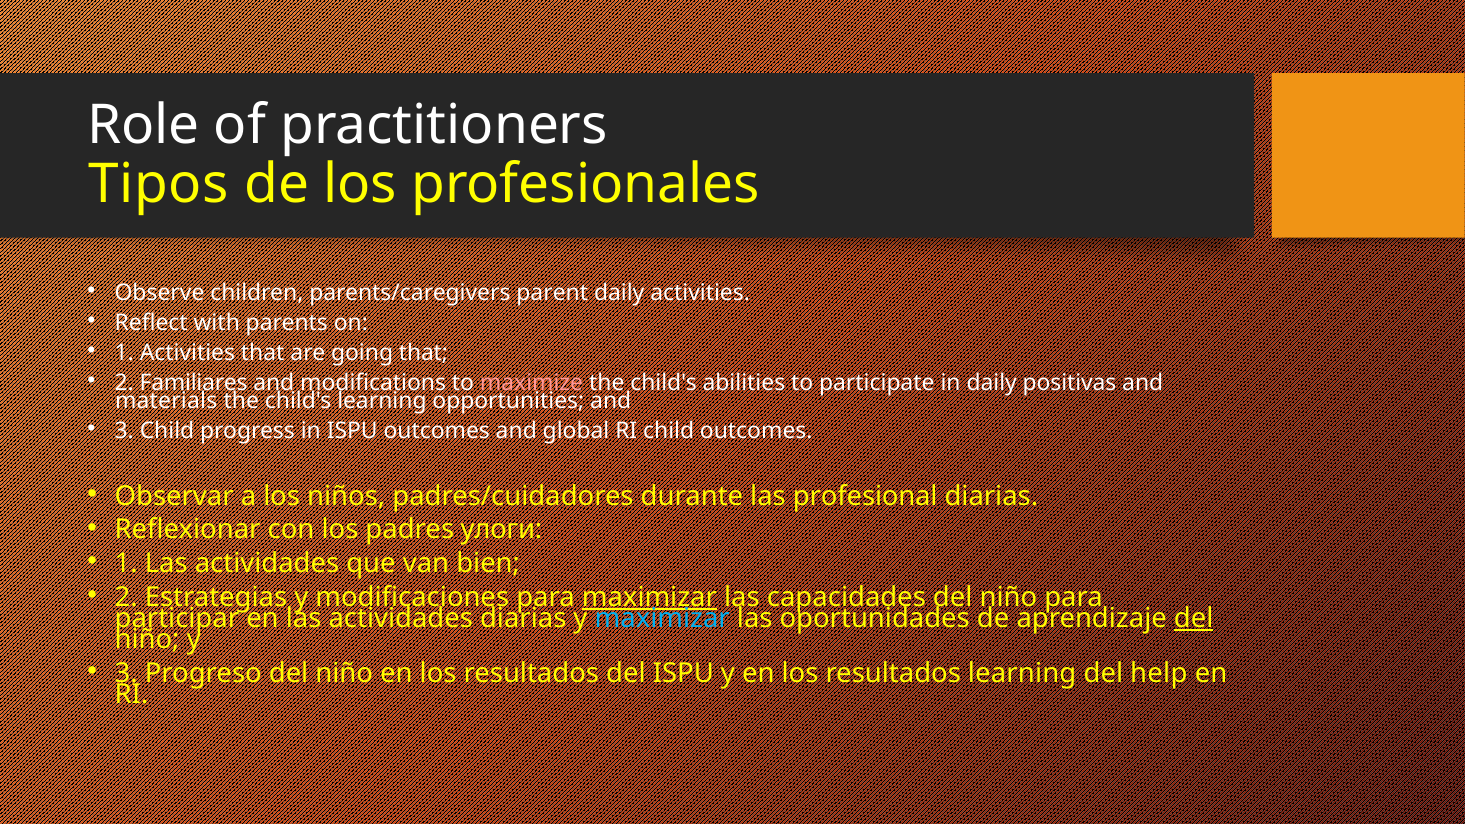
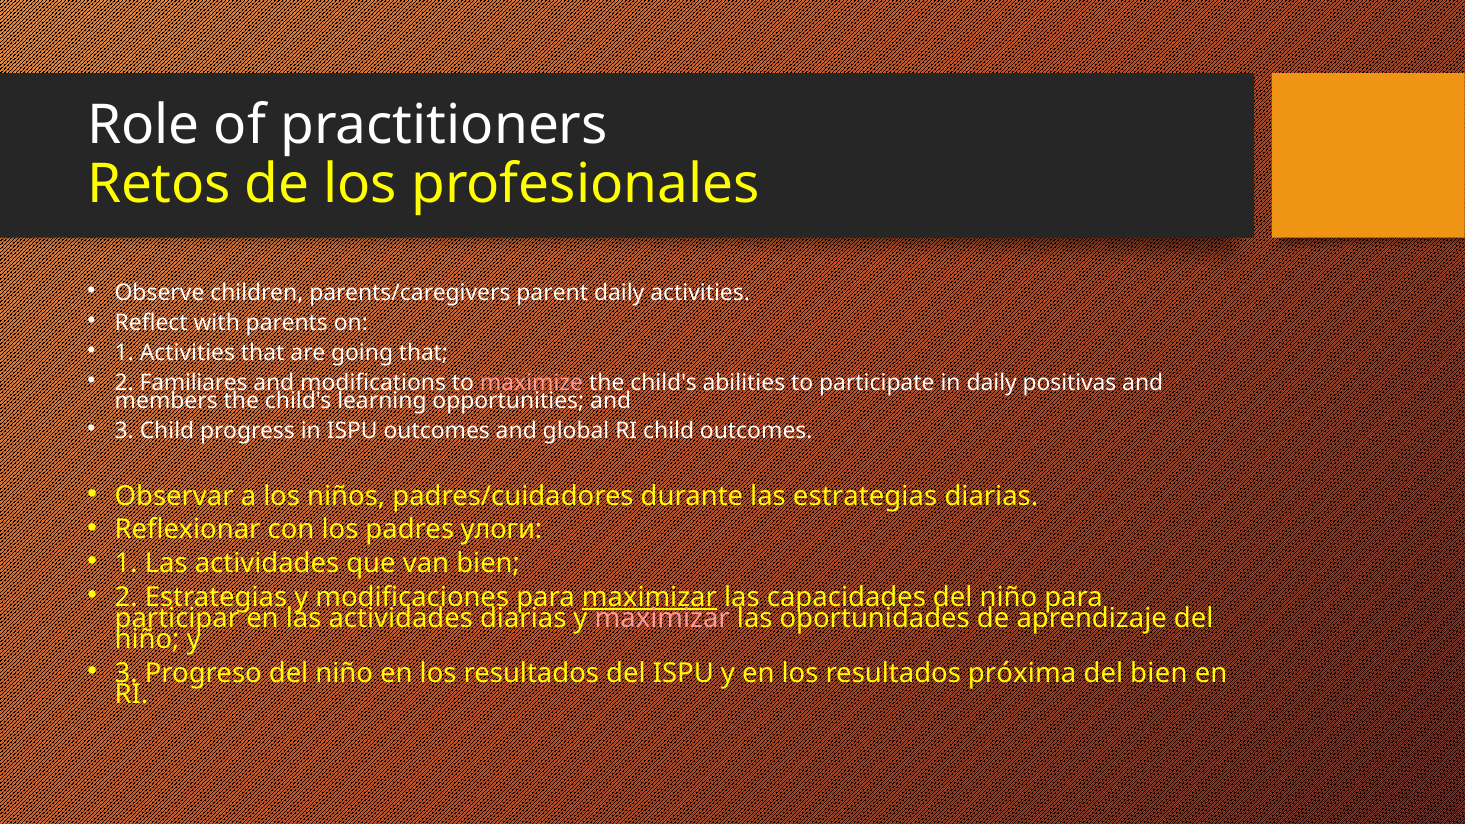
Tipos: Tipos -> Retos (159, 185)
materials: materials -> members (166, 401)
las profesional: profesional -> estrategias (865, 496)
maximizar colour: light blue -> pink (662, 618)
del underline: present -> none (1194, 618)
resultados learning: learning -> próxima (1022, 673)
del help: help -> bien (1159, 673)
